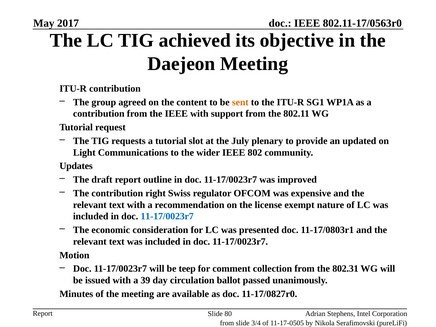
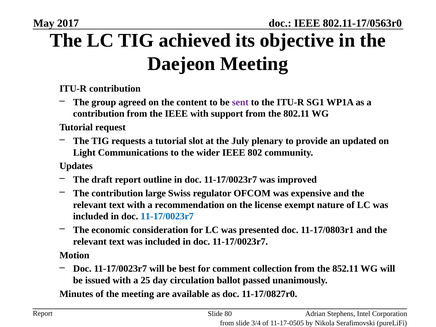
sent colour: orange -> purple (240, 102)
right: right -> large (156, 193)
teep: teep -> best (187, 269)
802.31: 802.31 -> 852.11 (345, 269)
39: 39 -> 25 (145, 280)
